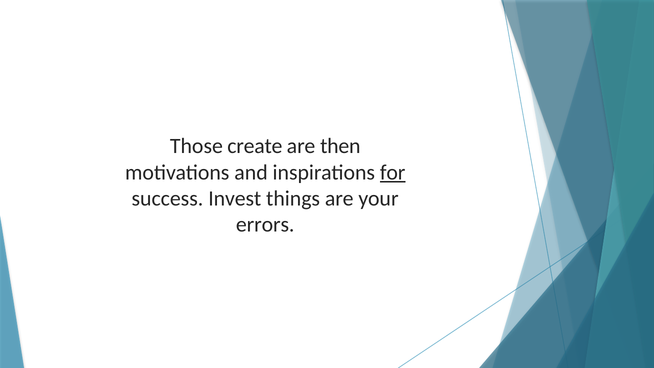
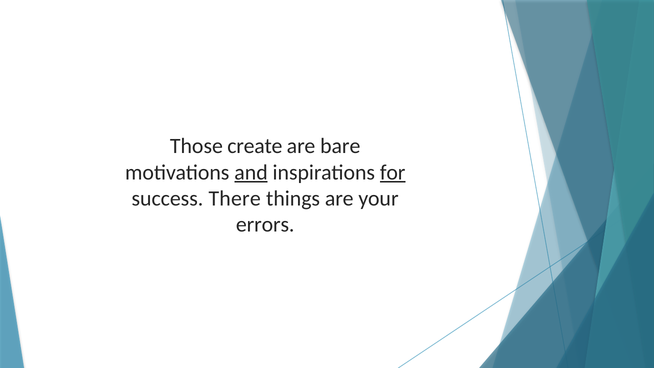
then: then -> bare (340, 146)
and underline: none -> present (251, 172)
Invest: Invest -> There (235, 199)
